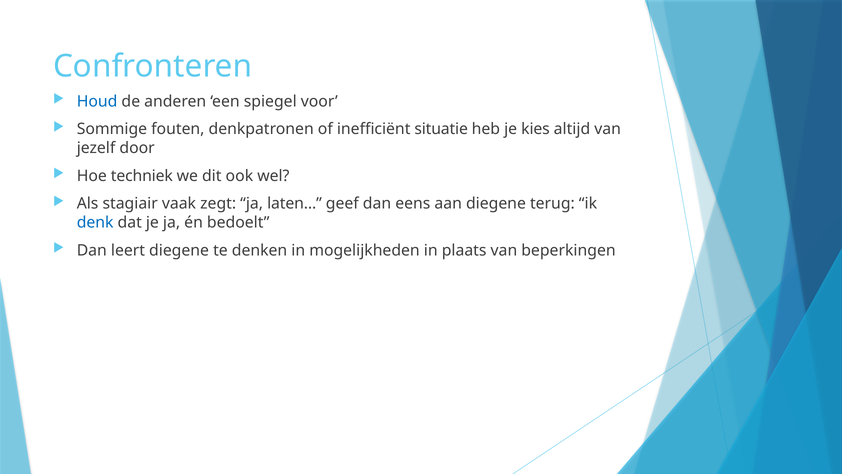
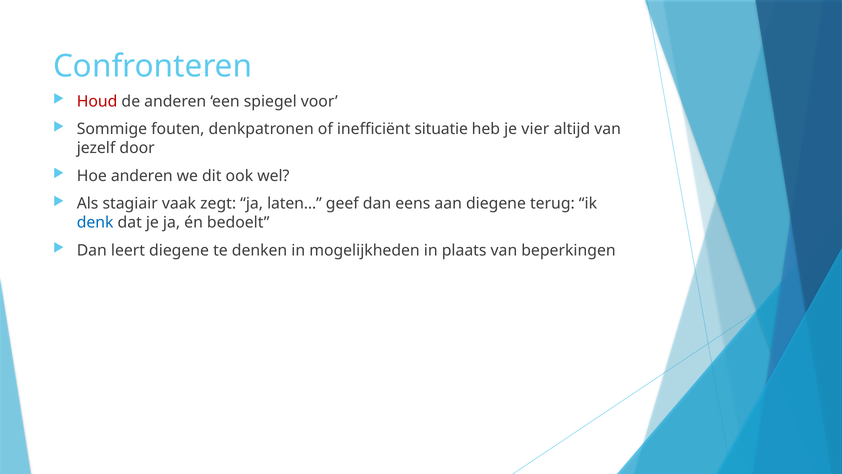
Houd colour: blue -> red (97, 101)
kies: kies -> vier (535, 129)
Hoe techniek: techniek -> anderen (142, 176)
